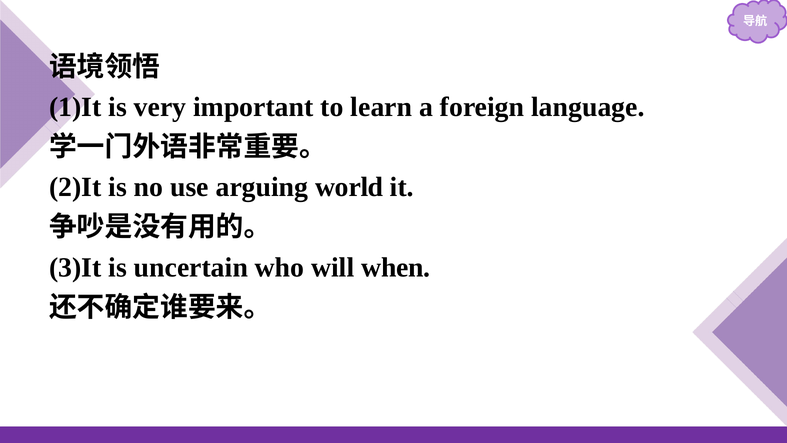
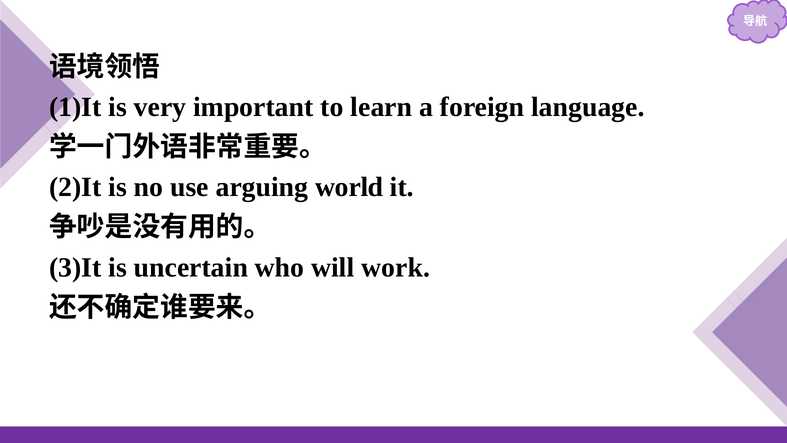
when: when -> work (396, 267)
